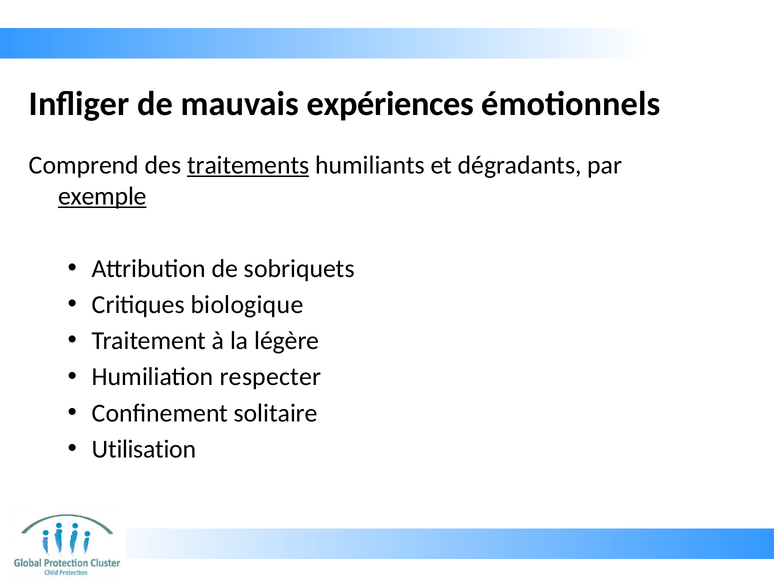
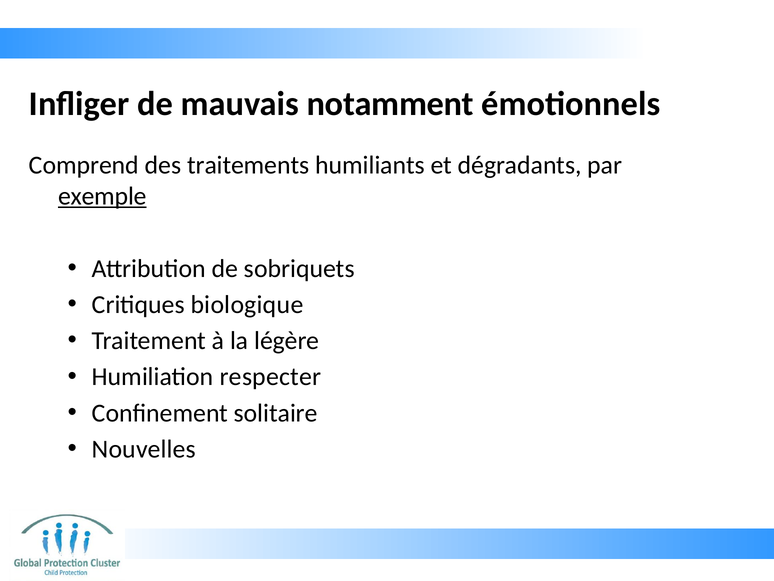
expériences: expériences -> notamment (390, 104)
traitements underline: present -> none (248, 165)
Utilisation: Utilisation -> Nouvelles (144, 449)
